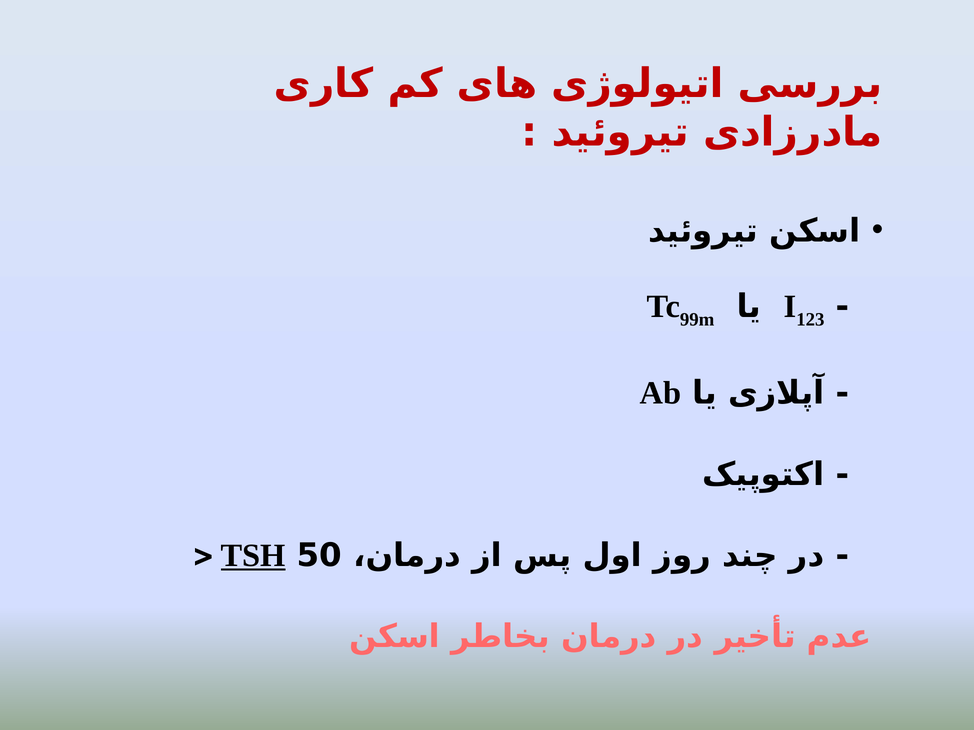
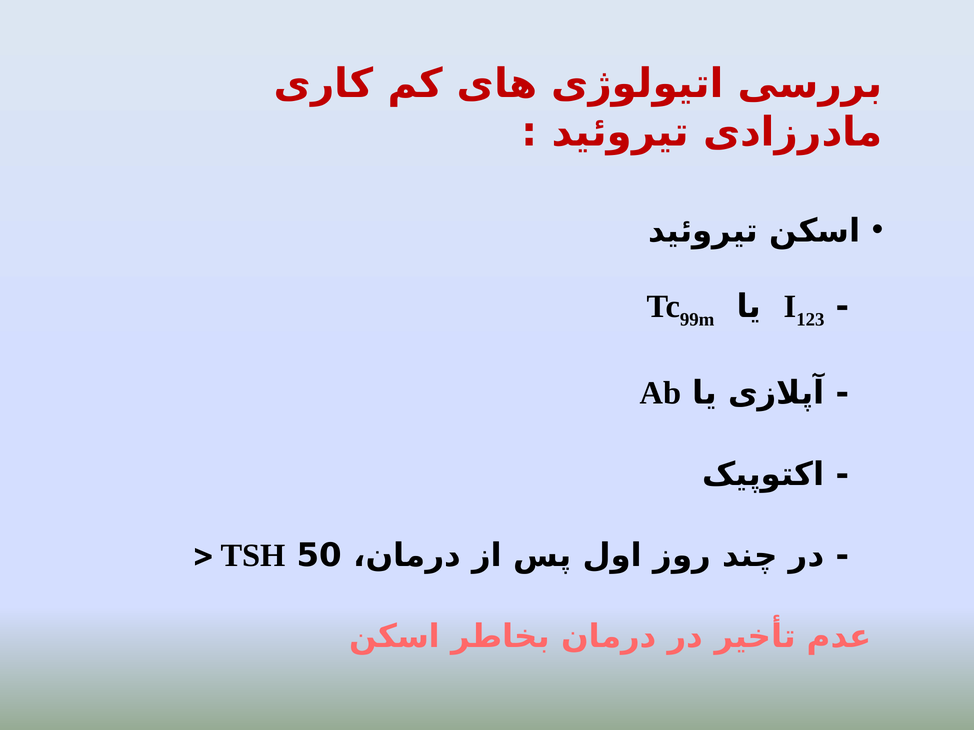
TSH underline: present -> none (253, 556)
